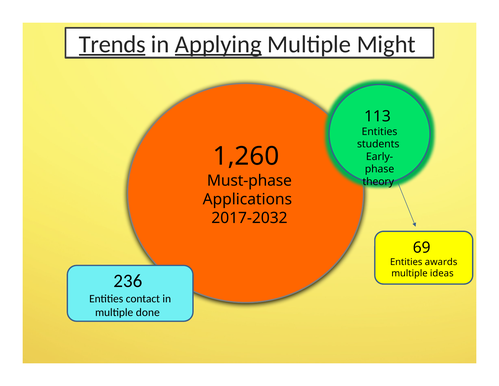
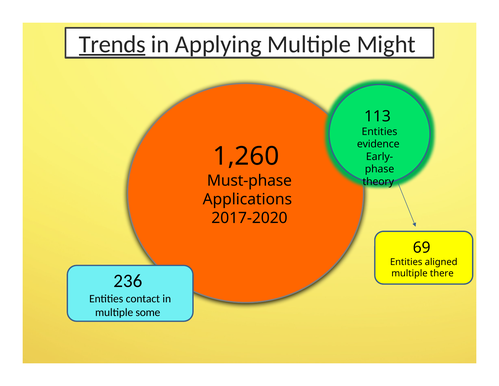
Applying underline: present -> none (218, 44)
students: students -> evidence (378, 144)
2017-2032: 2017-2032 -> 2017-2020 (249, 218)
awards: awards -> aligned (441, 262)
ideas: ideas -> there (442, 273)
done: done -> some (148, 312)
